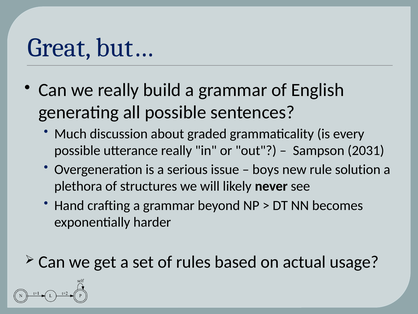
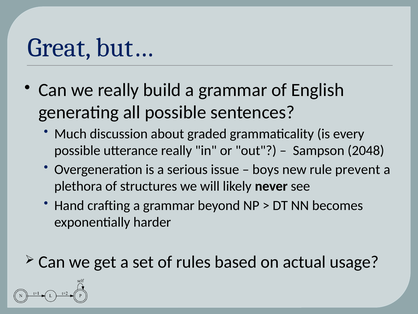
2031: 2031 -> 2048 (366, 150)
solution: solution -> prevent (358, 169)
